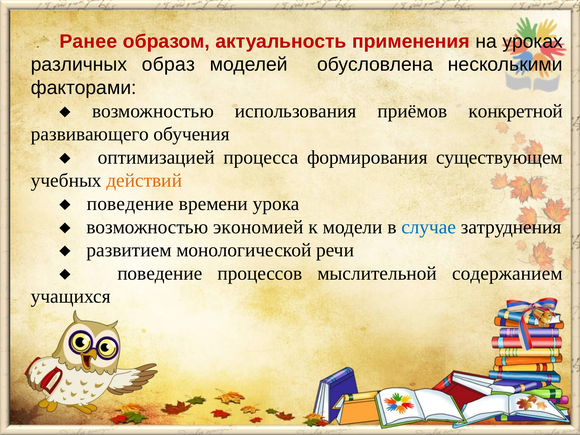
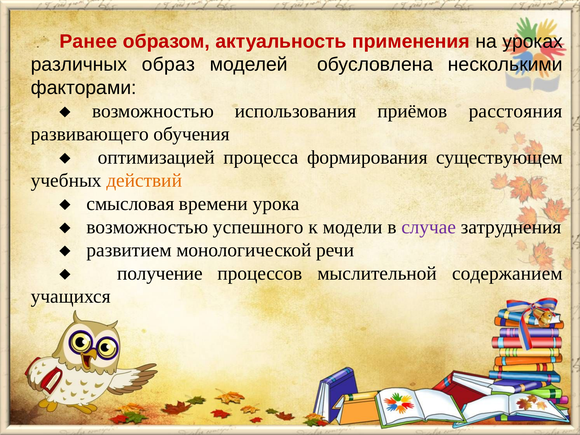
конкретной: конкретной -> расстояния (516, 111)
поведение: поведение -> смысловая (130, 204)
экономией: экономией -> успешного (258, 227)
случае colour: blue -> purple (429, 227)
поведение: поведение -> получение (160, 273)
